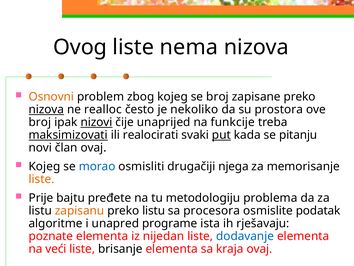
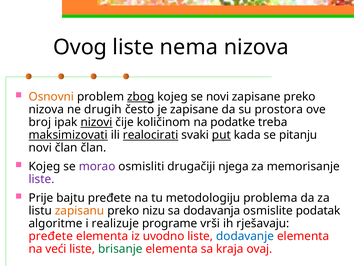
zbog underline: none -> present (141, 97)
se broj: broj -> novi (218, 97)
nizova underline: present -> none (46, 109)
realloc: realloc -> drugih (103, 109)
je nekoliko: nekoliko -> zapisane (194, 109)
unaprijed: unaprijed -> količinom (164, 122)
funkcije: funkcije -> podatke (233, 122)
realocirati underline: none -> present (151, 135)
član ovaj: ovaj -> član (93, 148)
morao colour: blue -> purple (97, 166)
liste colour: orange -> purple (42, 179)
preko listu: listu -> nizu (154, 210)
procesora: procesora -> dodavanja (212, 210)
unapred: unapred -> realizuje (115, 223)
ista: ista -> vrši (210, 223)
poznate: poznate -> pređete (51, 236)
nijedan: nijedan -> uvodno (164, 236)
brisanje colour: black -> green (120, 248)
